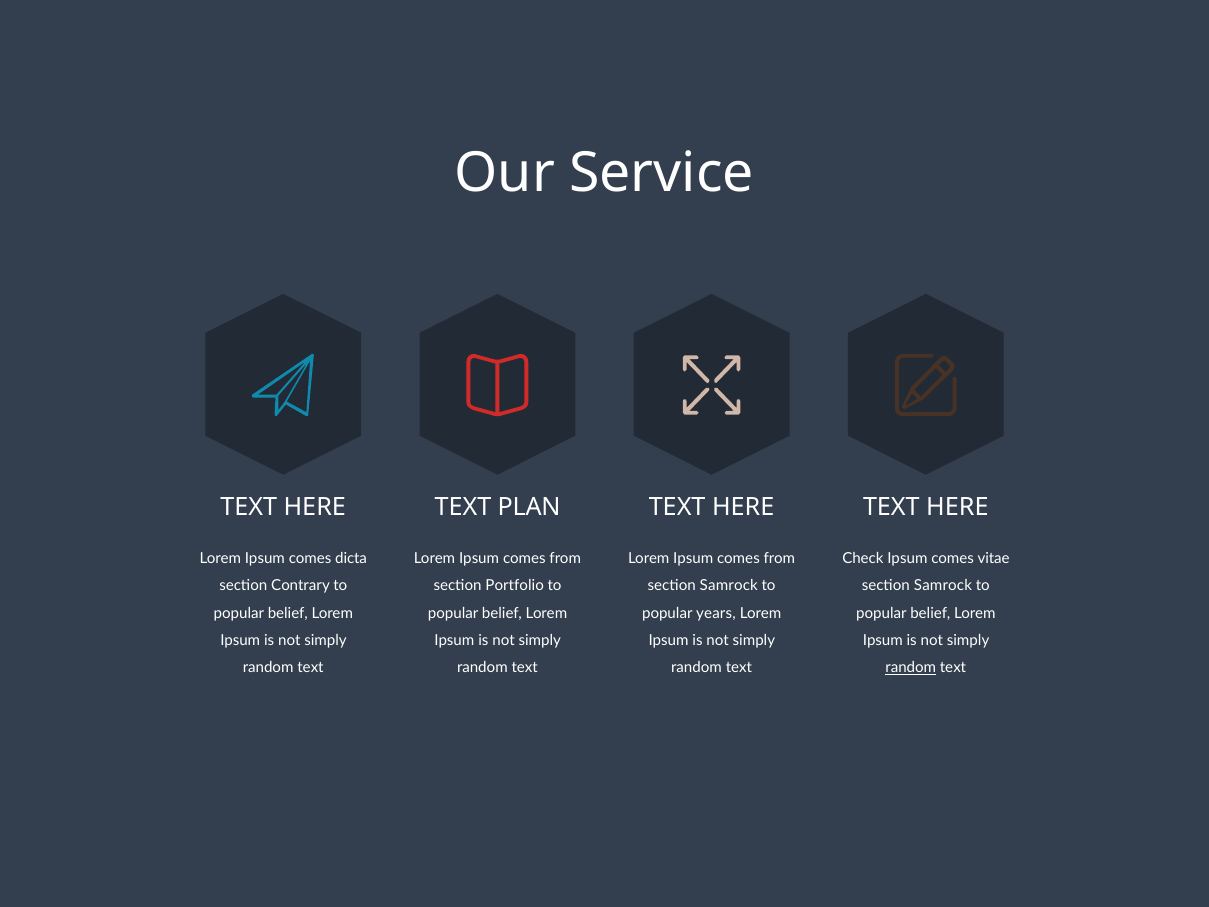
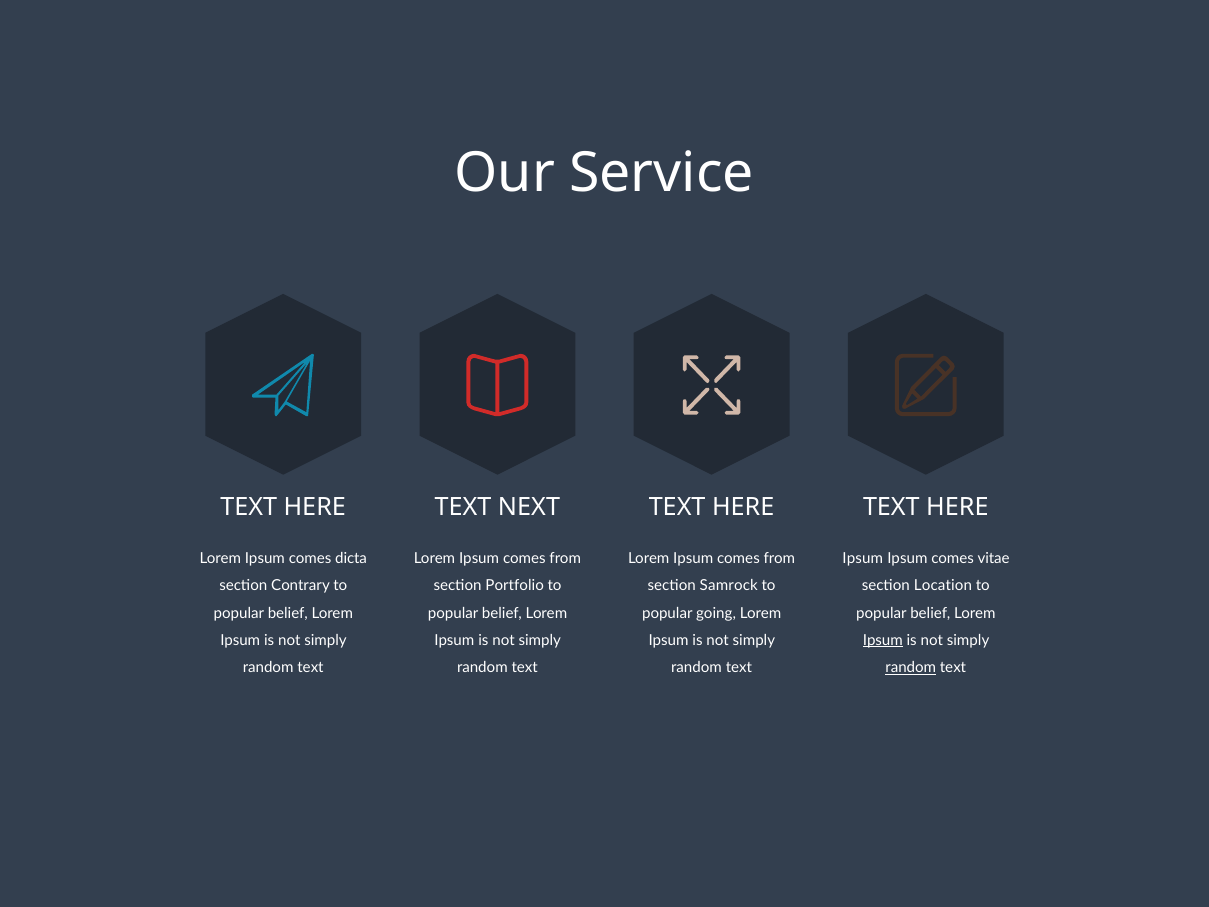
PLAN: PLAN -> NEXT (529, 507)
Check: Check -> Ipsum (863, 558)
Samrock: Samrock -> Location (943, 586)
years: years -> going (716, 613)
Ipsum underline: none -> present (883, 640)
